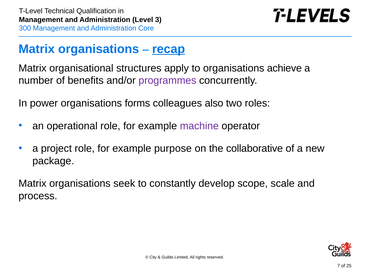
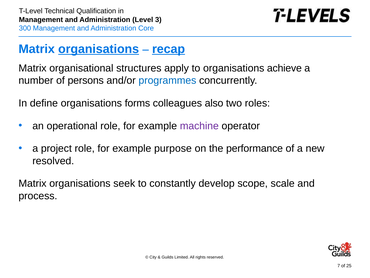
organisations underline: none -> present (99, 49)
benefits: benefits -> persons (86, 80)
programmes colour: purple -> blue (167, 80)
power: power -> define (44, 103)
collaborative: collaborative -> performance (255, 148)
package: package -> resolved (53, 161)
